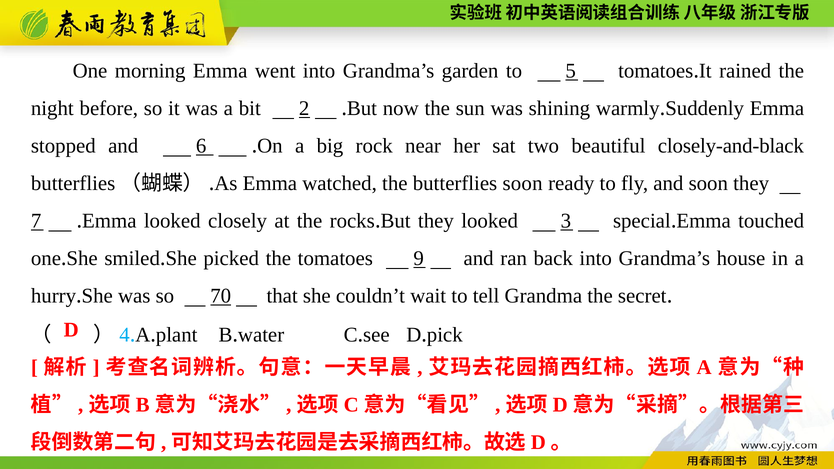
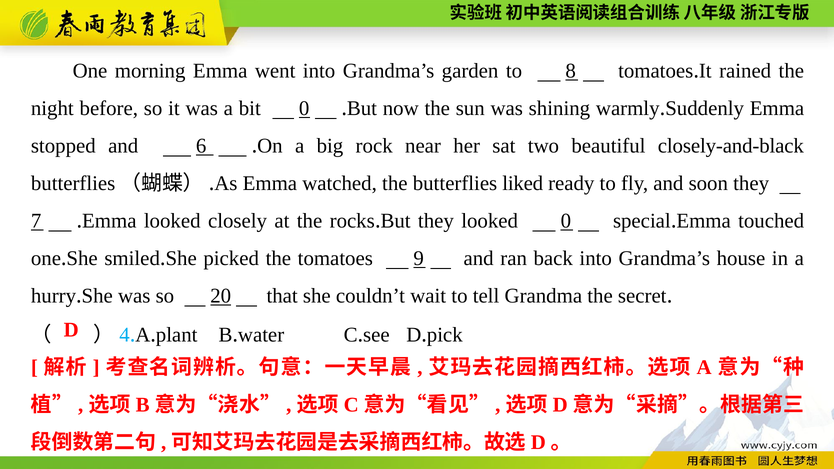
5: 5 -> 8 (571, 71)
bit 2: 2 -> 0 (304, 108)
butterflies soon: soon -> liked (523, 183)
looked 3: 3 -> 0 (566, 221)
70: 70 -> 20 (221, 296)
